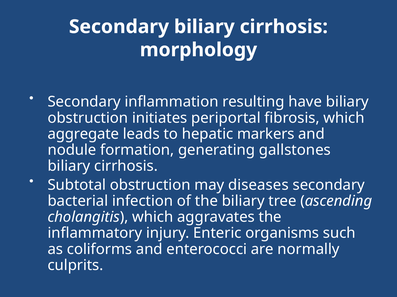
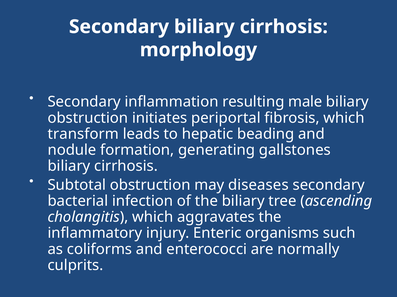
have: have -> male (305, 102)
aggregate: aggregate -> transform (83, 134)
markers: markers -> beading (266, 134)
